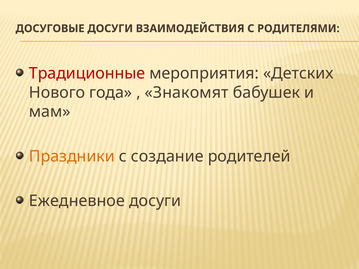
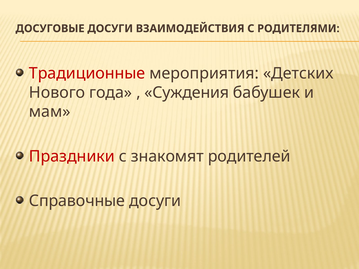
Знакомят: Знакомят -> Суждения (187, 93)
Праздники colour: orange -> red (72, 156)
создание: создание -> знакомят (167, 156)
Ежедневное: Ежедневное -> Справочные (77, 201)
